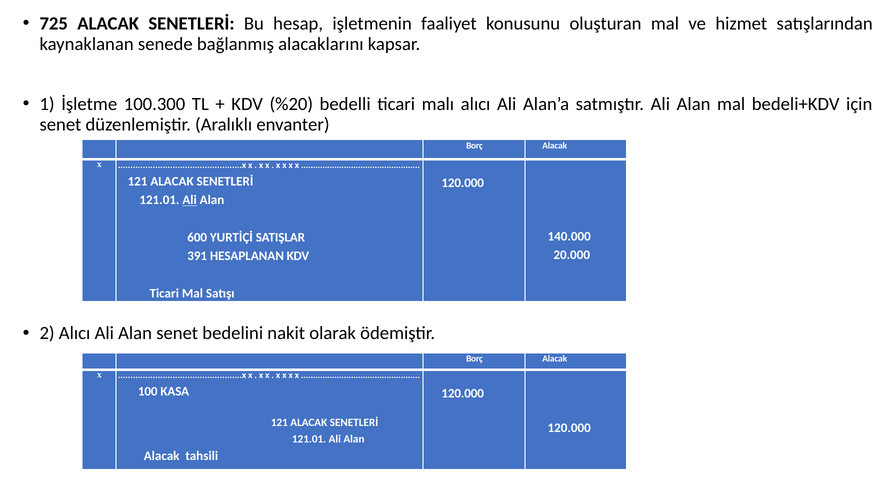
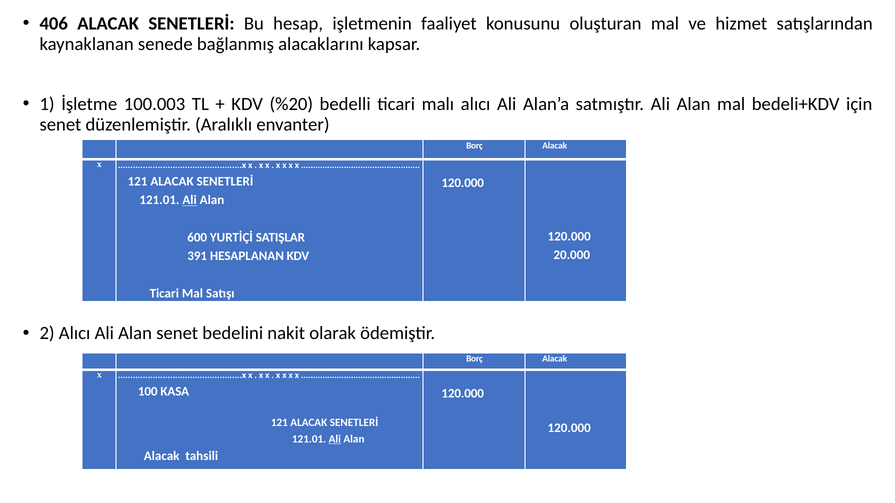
725: 725 -> 406 (54, 24)
100.300: 100.300 -> 100.003 (155, 104)
140.000: 140.000 -> 120.000 (569, 237)
Ali underline: none -> present (335, 439)
